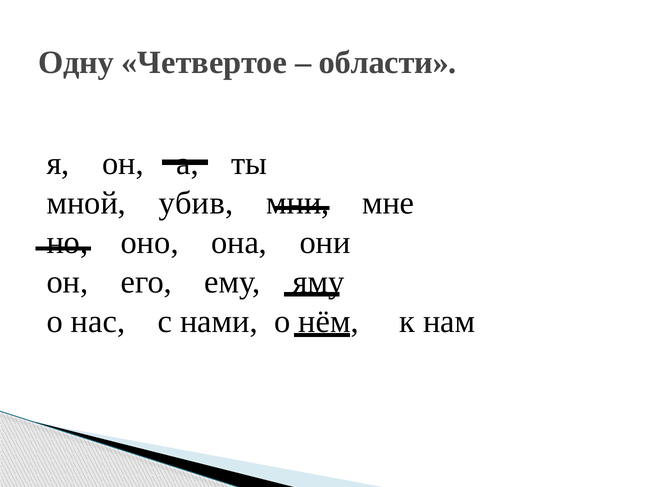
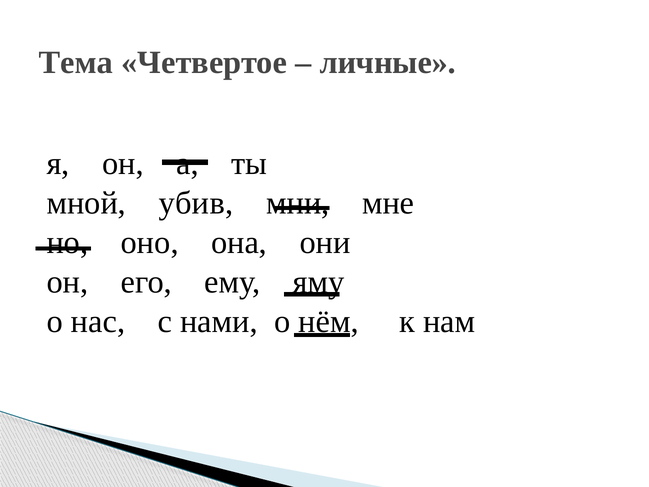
Одну: Одну -> Тема (76, 62)
области: области -> личные (388, 62)
